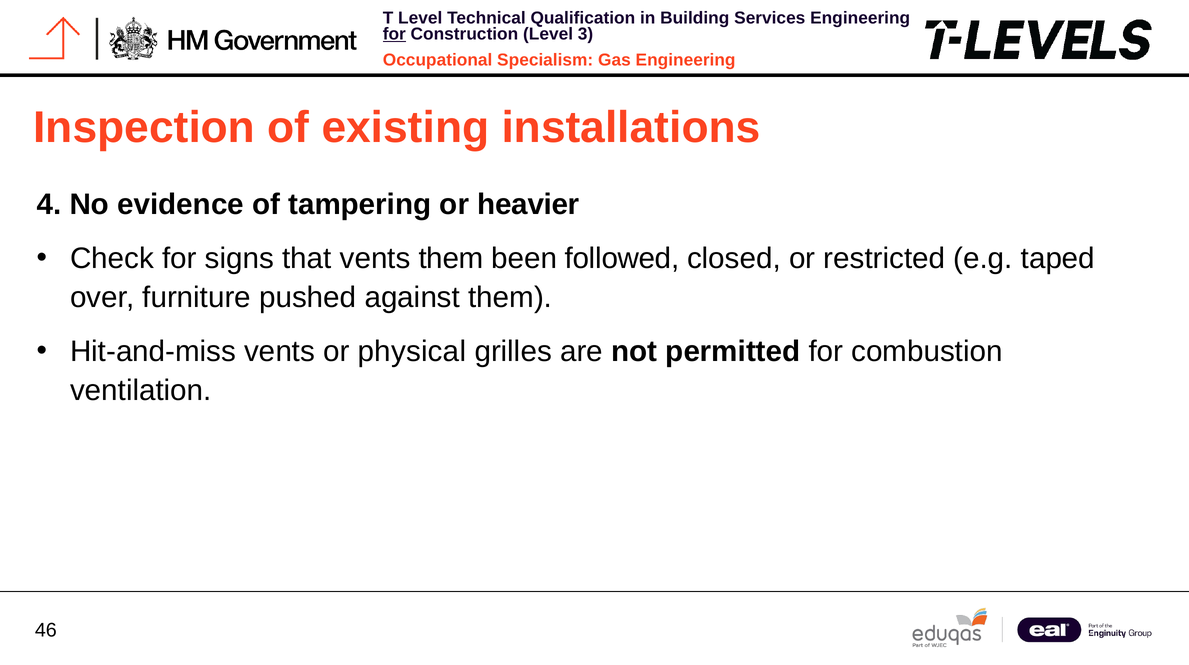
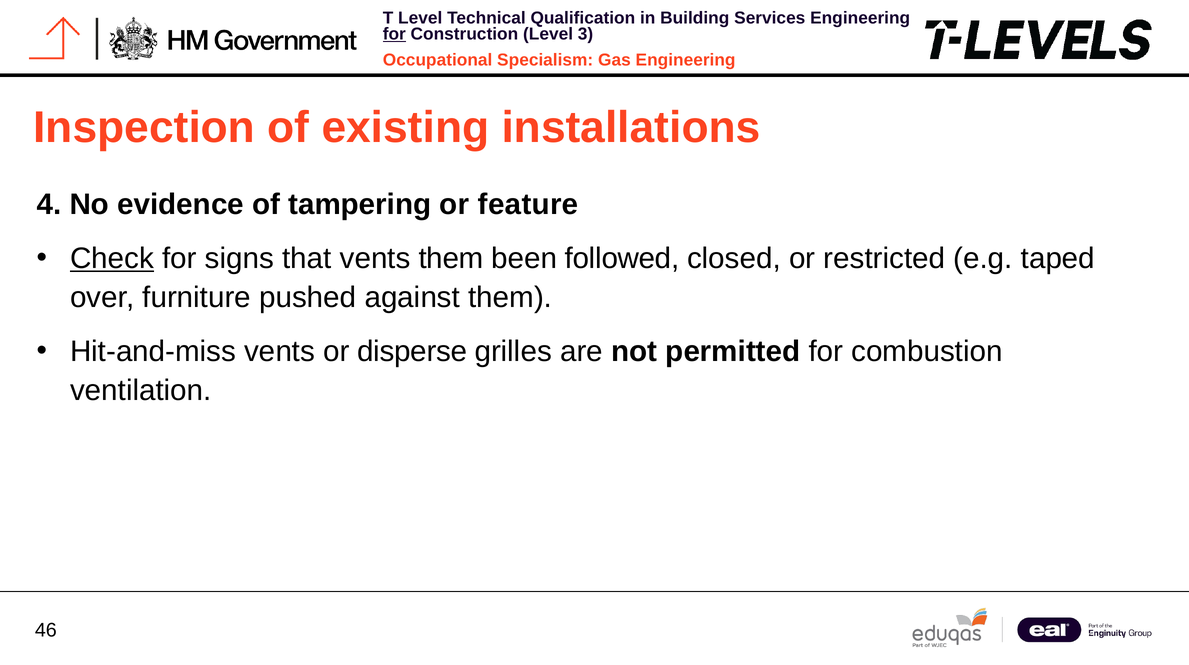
heavier: heavier -> feature (528, 204)
Check underline: none -> present (112, 258)
physical: physical -> disperse (412, 351)
